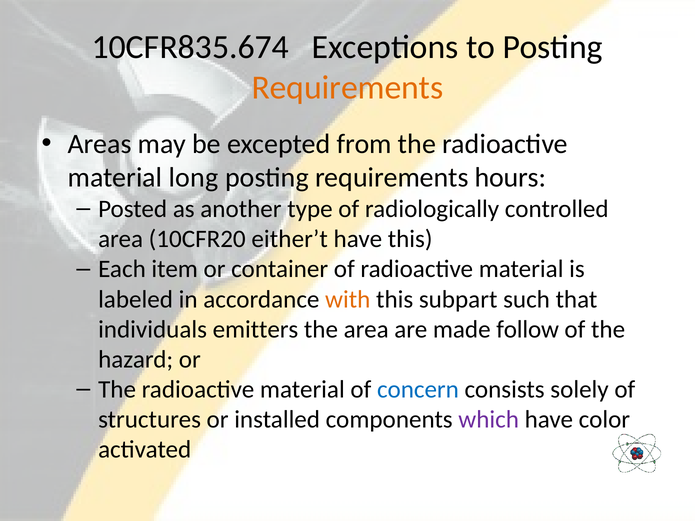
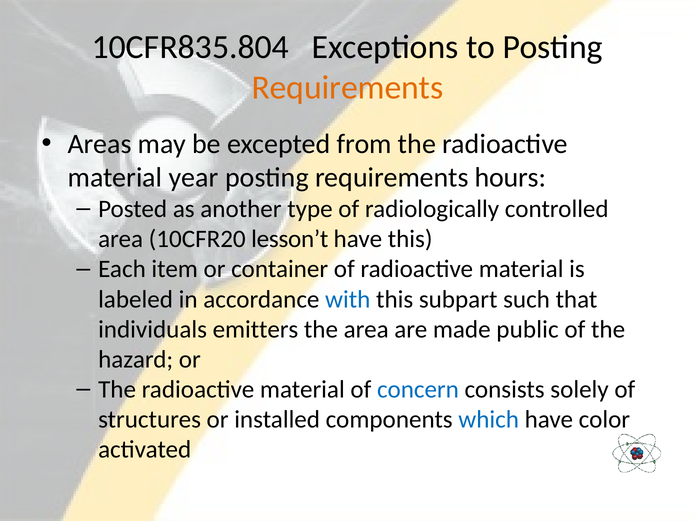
10CFR835.674: 10CFR835.674 -> 10CFR835.804 (190, 47)
long: long -> year (194, 177)
either’t: either’t -> lesson’t (290, 239)
with colour: orange -> blue (348, 299)
follow: follow -> public (527, 330)
which colour: purple -> blue (489, 420)
